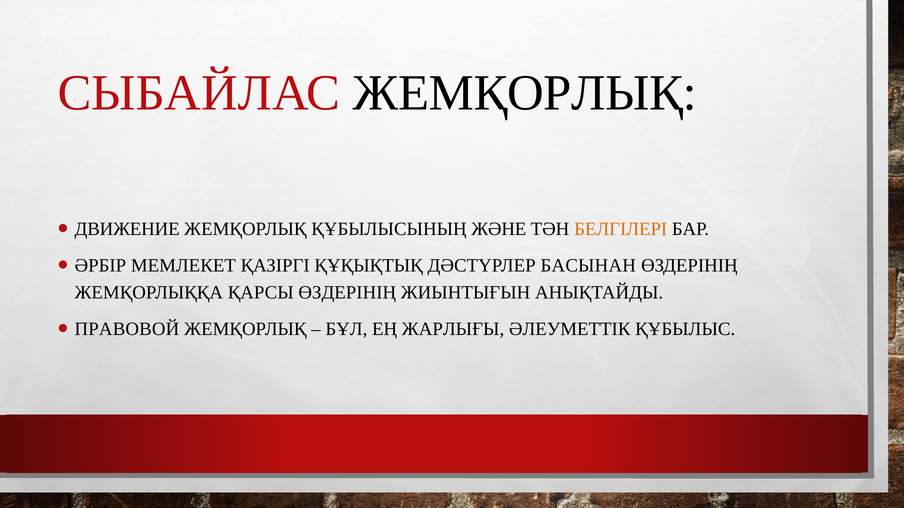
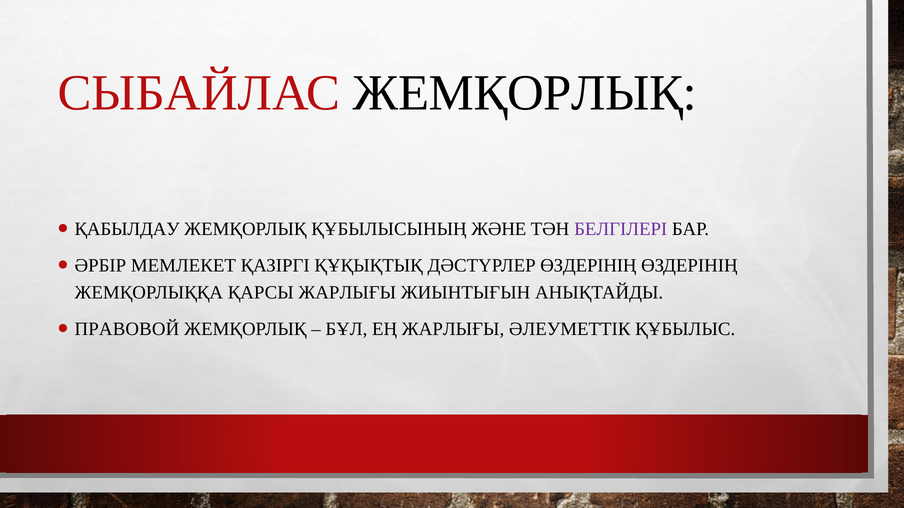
ДВИЖЕНИЕ: ДВИЖЕНИЕ -> ҚАБЫЛДАУ (127, 229)
БЕЛГІЛЕРІ colour: orange -> purple (621, 229)
ДӘСТҮРЛЕР БАСЫНАН: БАСЫНАН -> ӨЗДЕРІНІҢ (588, 266)
ҚАРСЫ ӨЗДЕРІНІҢ: ӨЗДЕРІНІҢ -> ЖАРЛЫҒЫ (347, 293)
